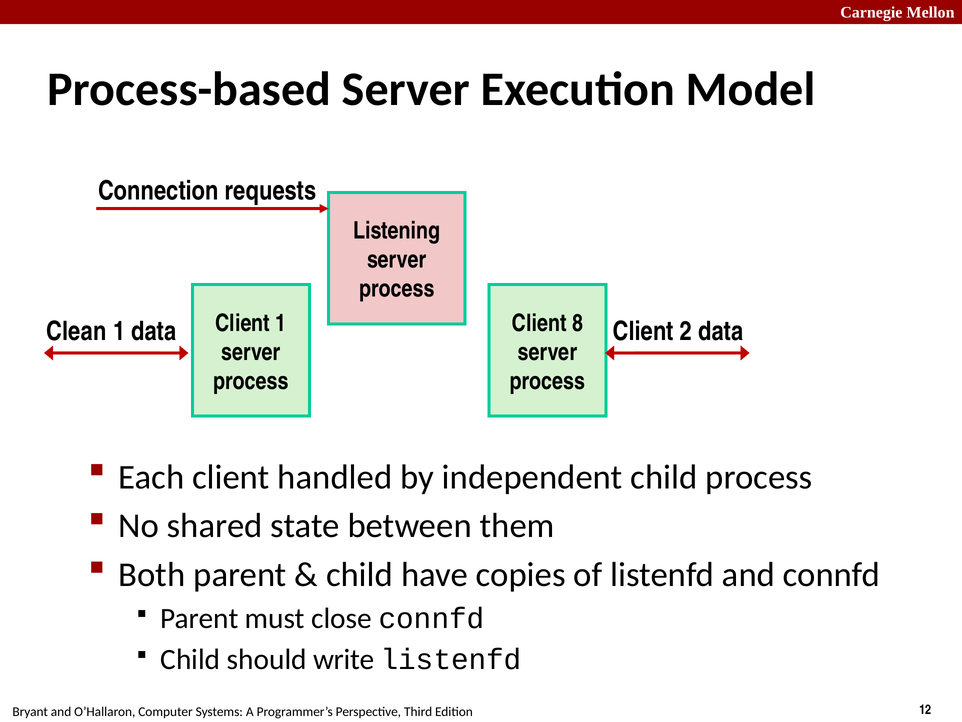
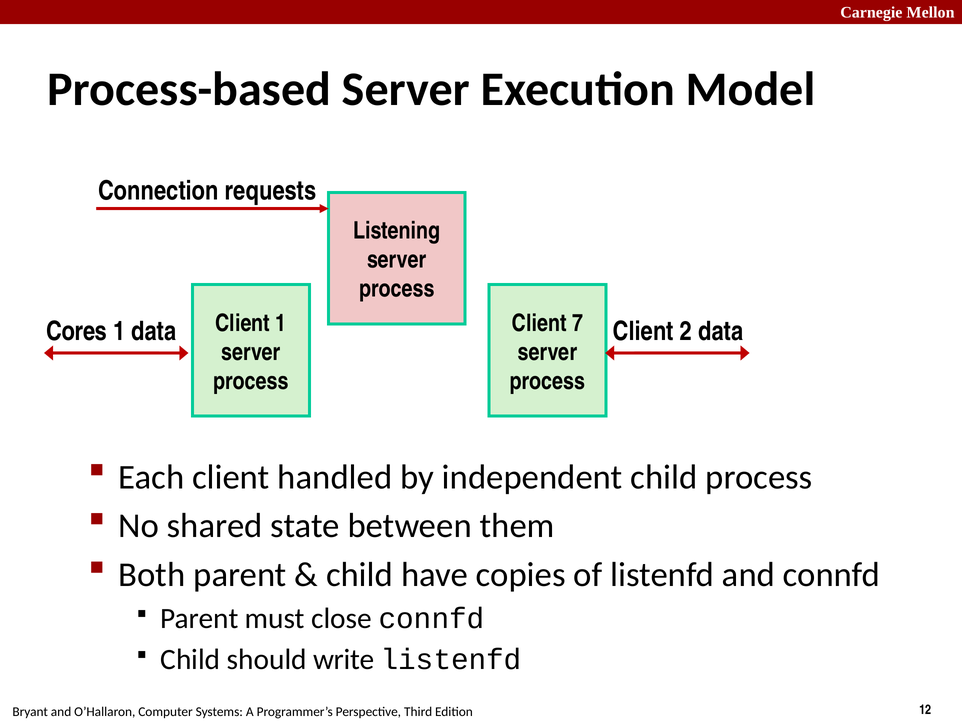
8: 8 -> 7 (578, 323)
Clean: Clean -> Cores (77, 331)
